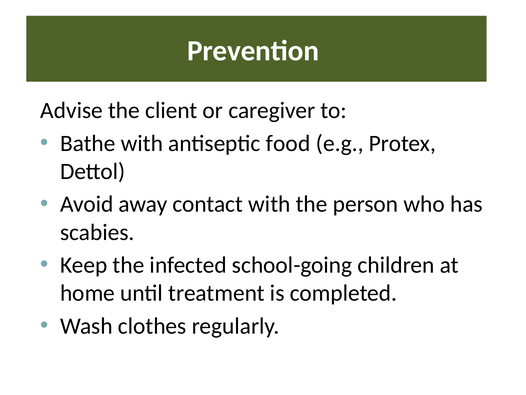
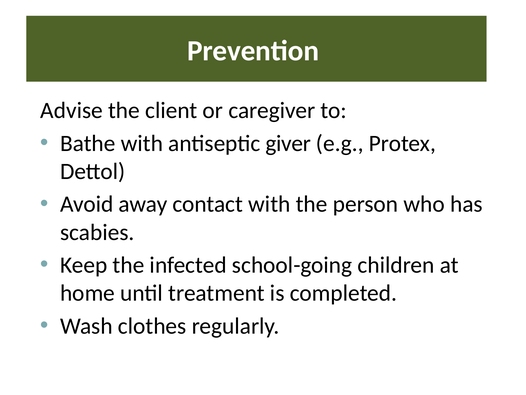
food: food -> giver (288, 143)
